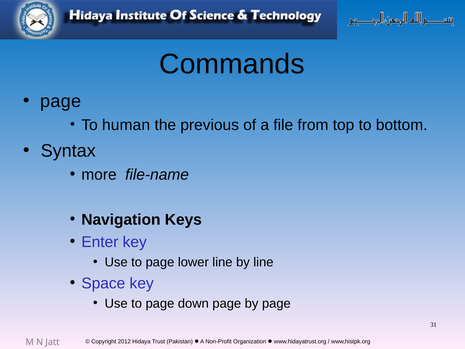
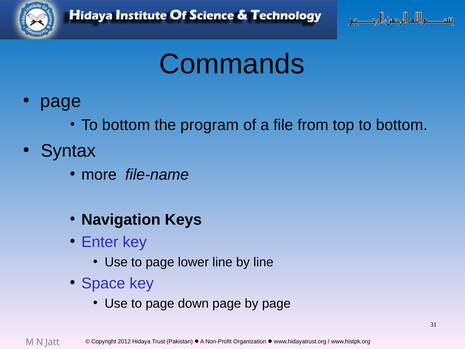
human: human -> bottom (126, 125)
previous: previous -> program (210, 125)
